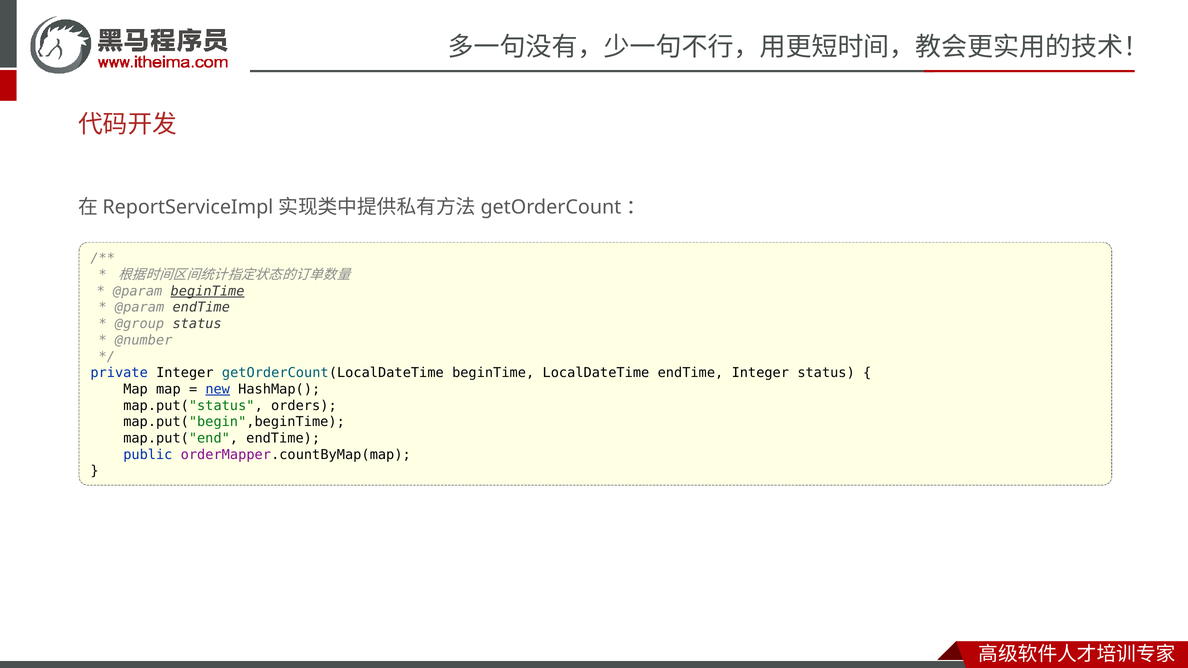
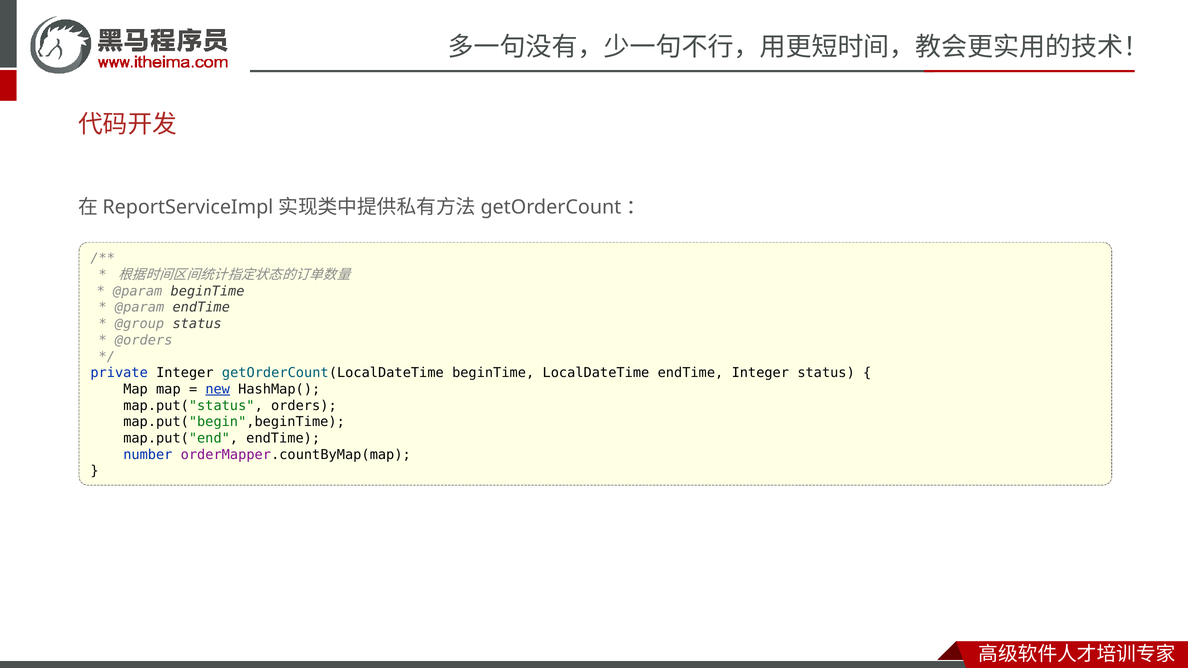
beginTime underline: present -> none (208, 291)
@number: @number -> @orders (144, 340)
public: public -> number (148, 455)
